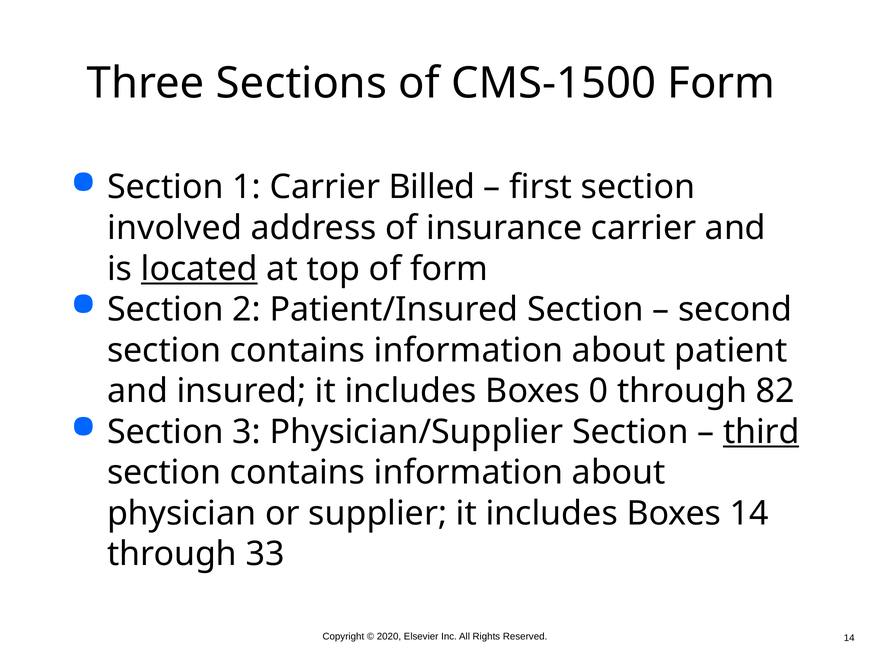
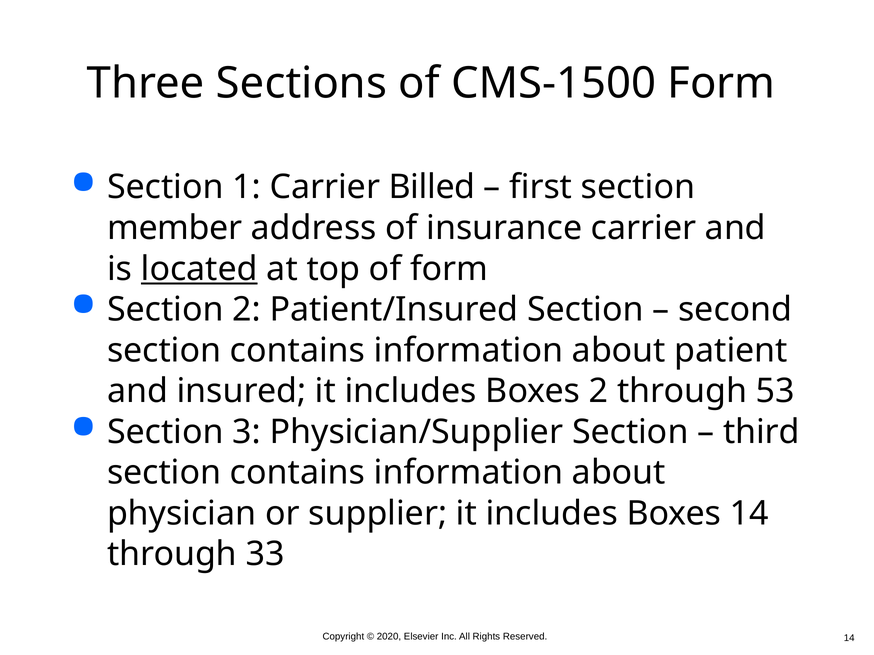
involved: involved -> member (175, 228)
Boxes 0: 0 -> 2 (599, 391)
82: 82 -> 53 (775, 391)
third underline: present -> none (761, 432)
